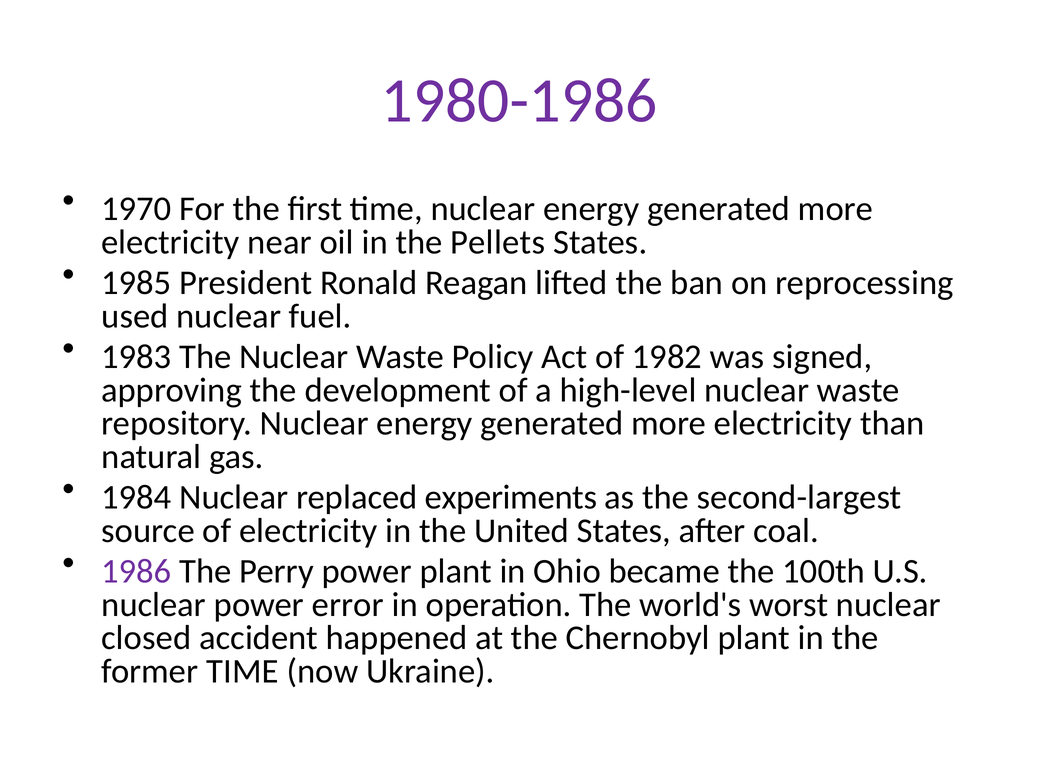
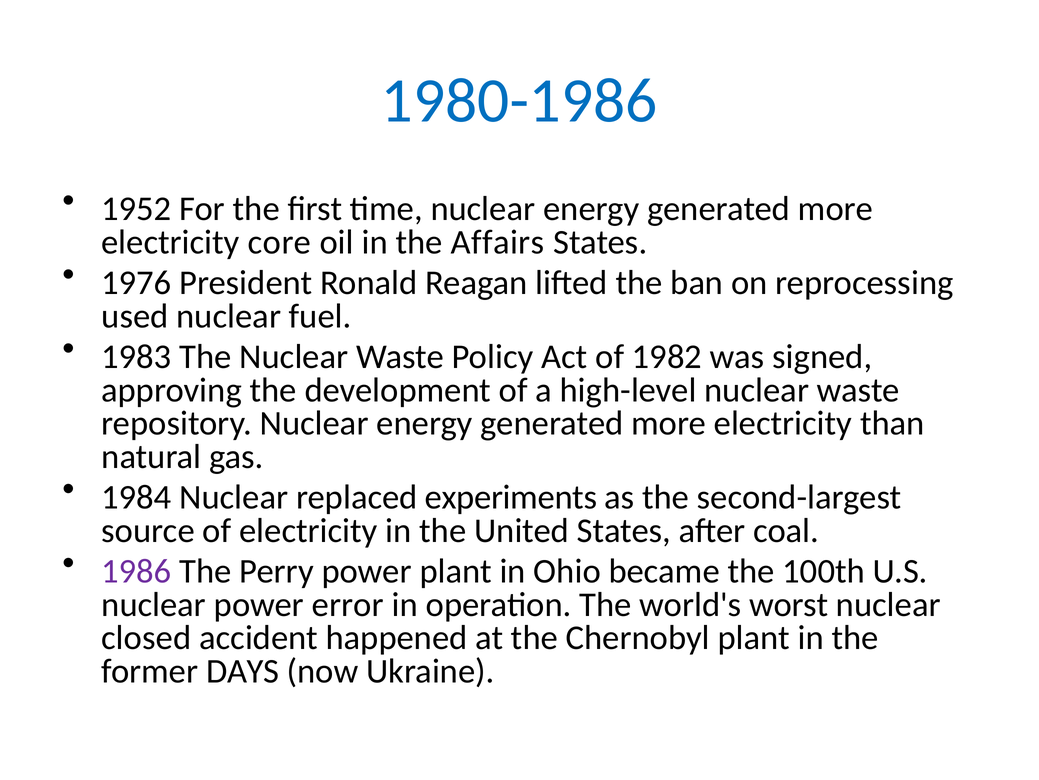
1980-1986 colour: purple -> blue (519, 101)
1970: 1970 -> 1952 (136, 209)
near: near -> core (280, 242)
Pellets: Pellets -> Affairs (498, 242)
1985: 1985 -> 1976 (136, 283)
former TIME: TIME -> DAYS (243, 671)
